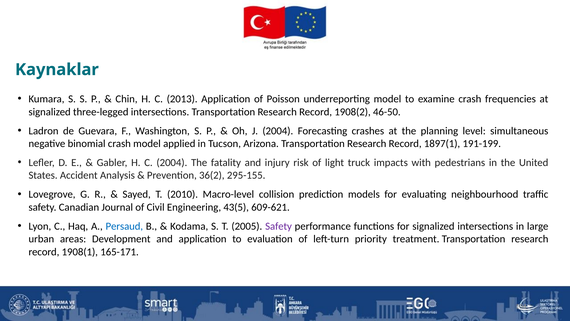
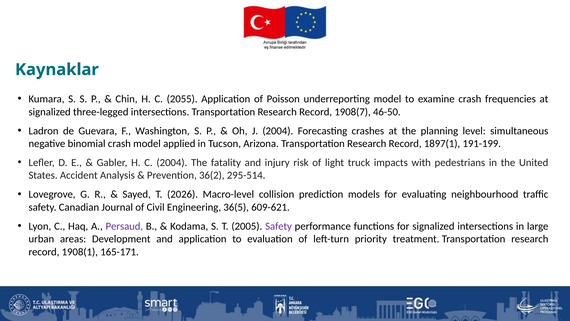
2013: 2013 -> 2055 (182, 99)
1908(2: 1908(2 -> 1908(7 (353, 112)
295-155: 295-155 -> 295-514 (246, 175)
2010: 2010 -> 2026 (183, 194)
43(5: 43(5 -> 36(5 (236, 207)
Persaud colour: blue -> purple (124, 226)
